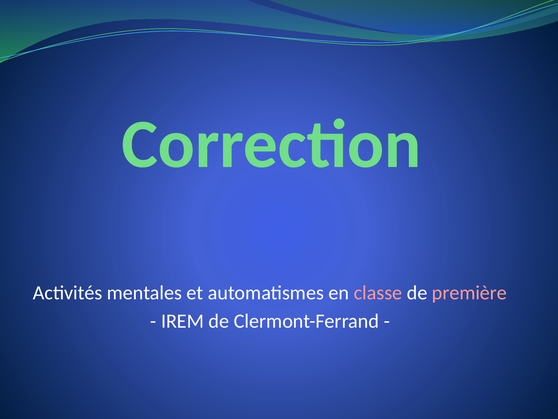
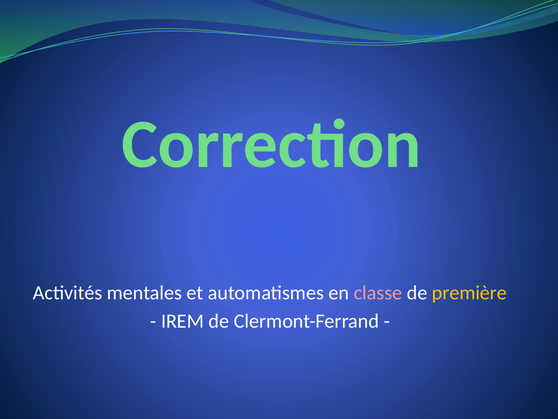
première colour: pink -> yellow (469, 292)
